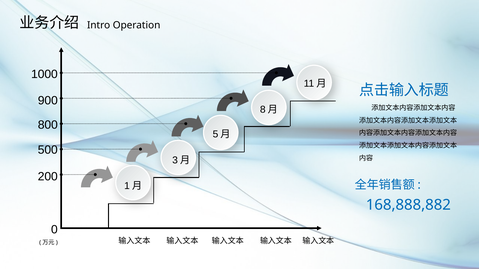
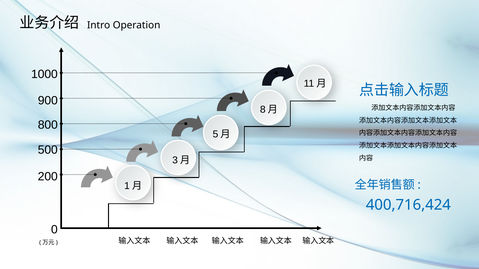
168,888,882: 168,888,882 -> 400,716,424 (408, 205)
